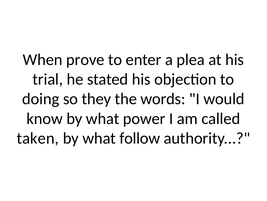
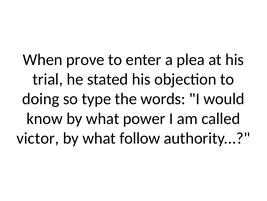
they: they -> type (96, 99)
taken: taken -> victor (38, 138)
